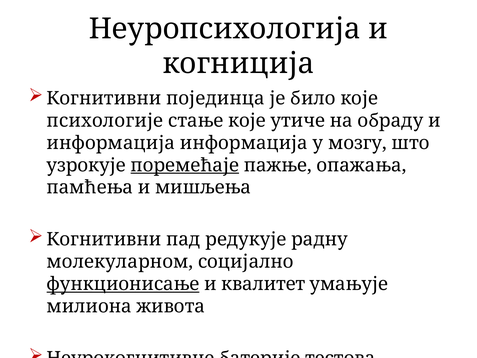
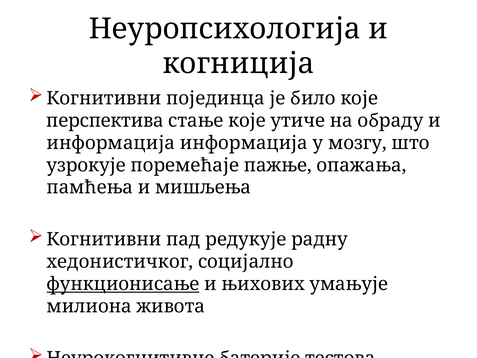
психологије: психологије -> перспектива (105, 121)
поремећаје underline: present -> none (185, 165)
молекуларном: молекуларном -> хедонистичког (120, 262)
квалитет: квалитет -> њихових (263, 284)
